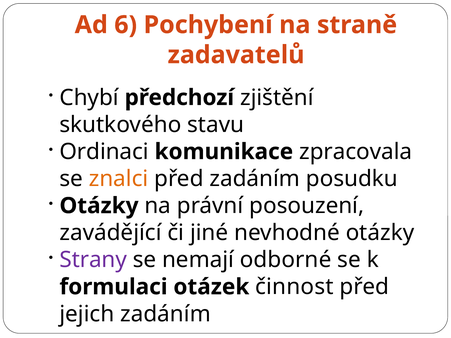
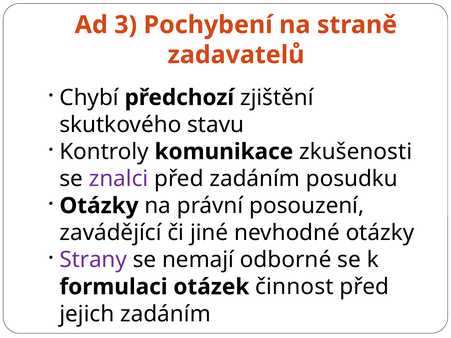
6: 6 -> 3 (126, 25)
Ordinaci: Ordinaci -> Kontroly (104, 152)
zpracovala: zpracovala -> zkušenosti (356, 152)
znalci colour: orange -> purple (119, 179)
